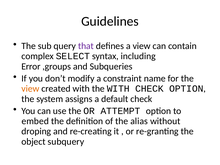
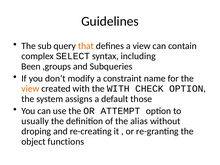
that colour: purple -> orange (86, 46)
Error: Error -> Been (31, 66)
default check: check -> those (141, 99)
embed: embed -> usually (35, 121)
subquery: subquery -> functions (66, 142)
